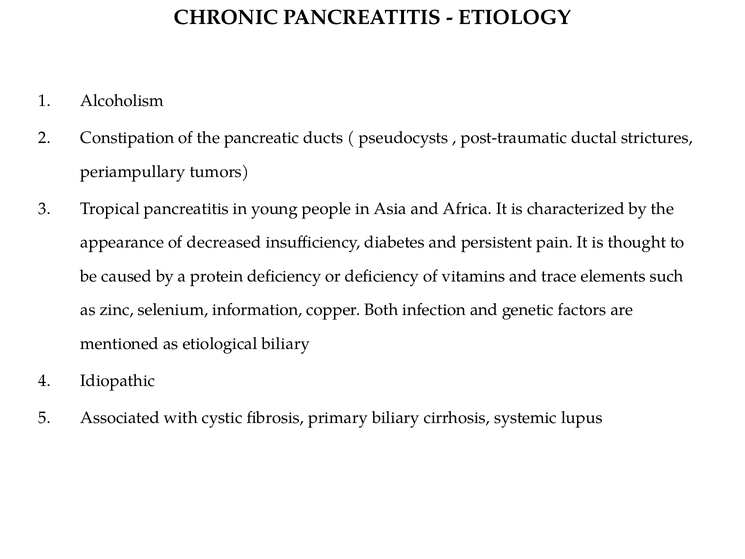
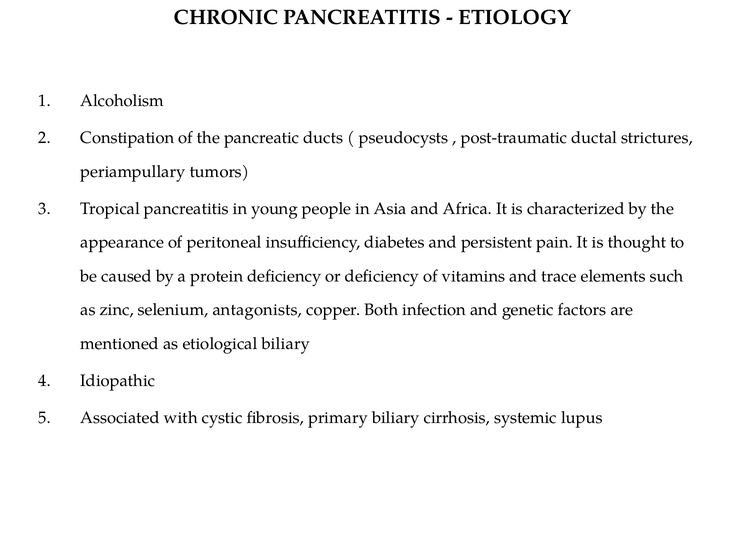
decreased: decreased -> peritoneal (224, 242)
information: information -> antagonists (257, 310)
